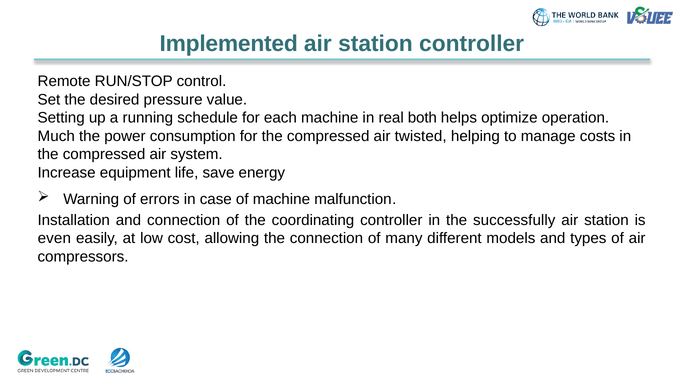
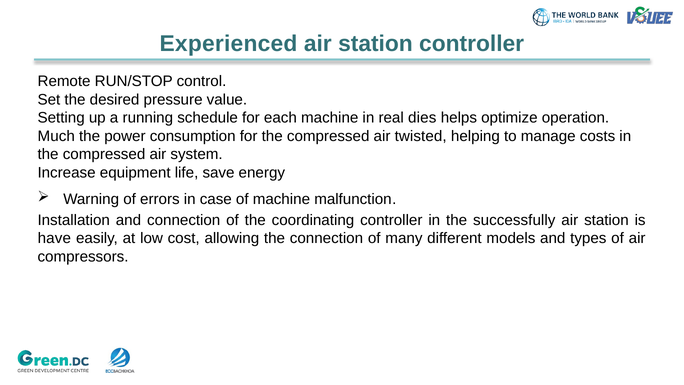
Implemented: Implemented -> Experienced (228, 44)
both: both -> dies (422, 118)
even: even -> have (54, 238)
